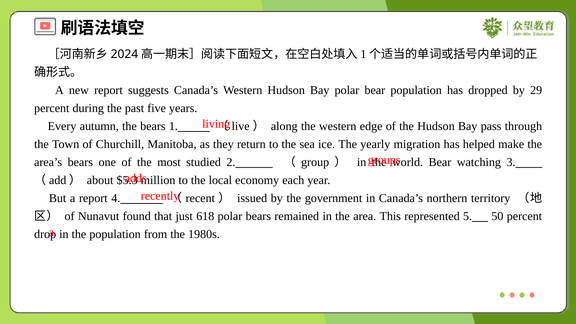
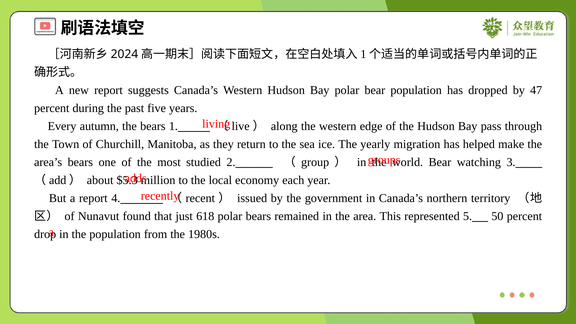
29: 29 -> 47 (536, 90)
